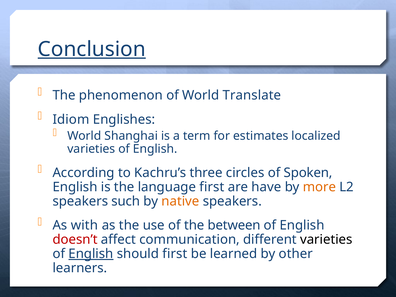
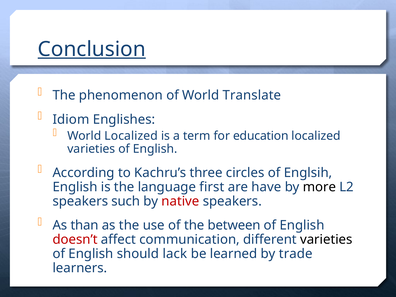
World Shanghai: Shanghai -> Localized (131, 136)
estimates: estimates -> education (261, 136)
Spoken: Spoken -> Englsih (308, 173)
more colour: orange -> black (319, 187)
native colour: orange -> red (180, 201)
with: with -> than (85, 225)
English underline: present -> none (91, 254)
should first: first -> lack (175, 254)
other: other -> trade (296, 254)
